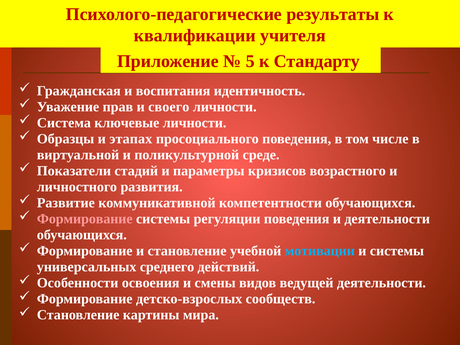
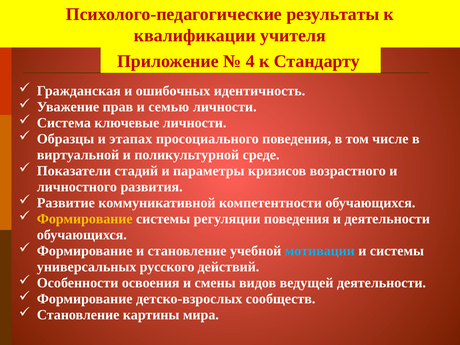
5: 5 -> 4 (250, 61)
воспитания: воспитания -> ошибочных (173, 91)
своего: своего -> семью (169, 107)
Формирование colour: pink -> yellow (85, 219)
среднего: среднего -> русского (167, 267)
